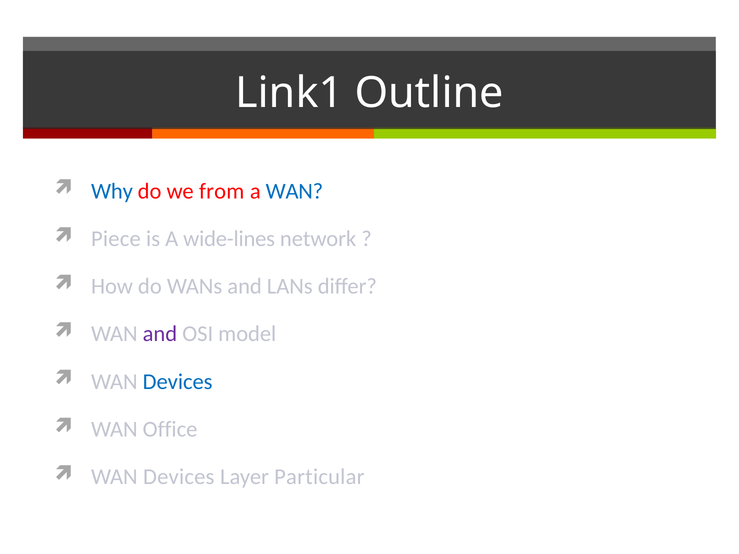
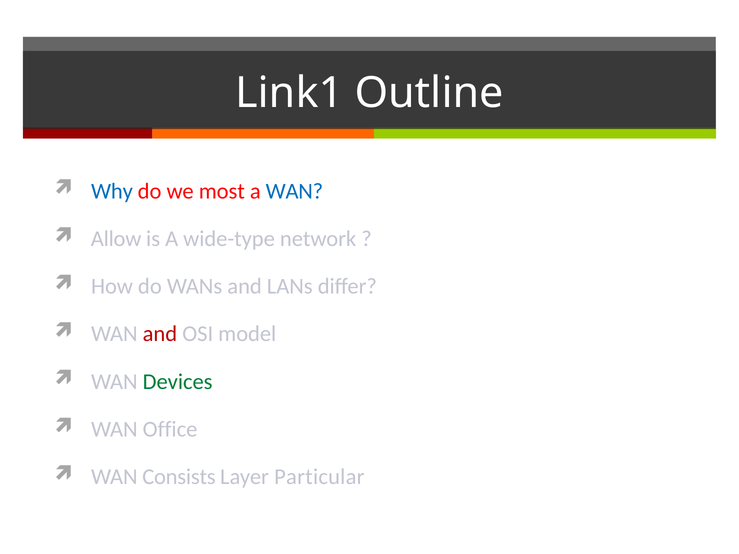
from: from -> most (222, 191)
Piece: Piece -> Allow (116, 239)
wide-lines: wide-lines -> wide-type (229, 239)
and colour: purple -> red (160, 334)
Devices colour: blue -> green (178, 382)
Devices: Devices -> Consists (179, 477)
